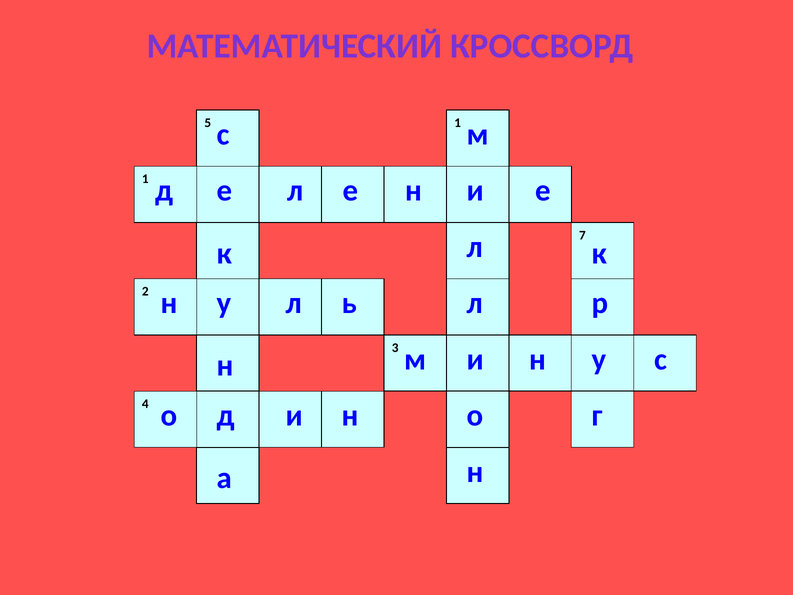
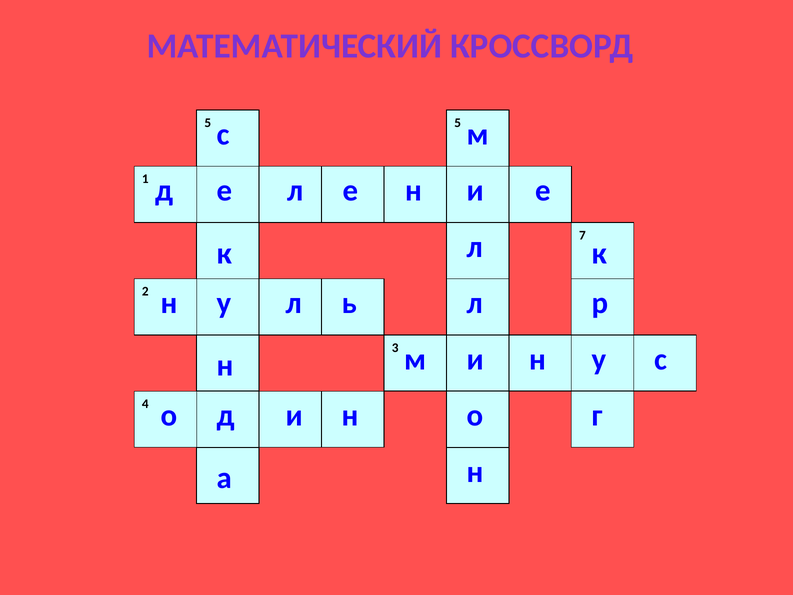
5 1: 1 -> 5 (458, 123)
